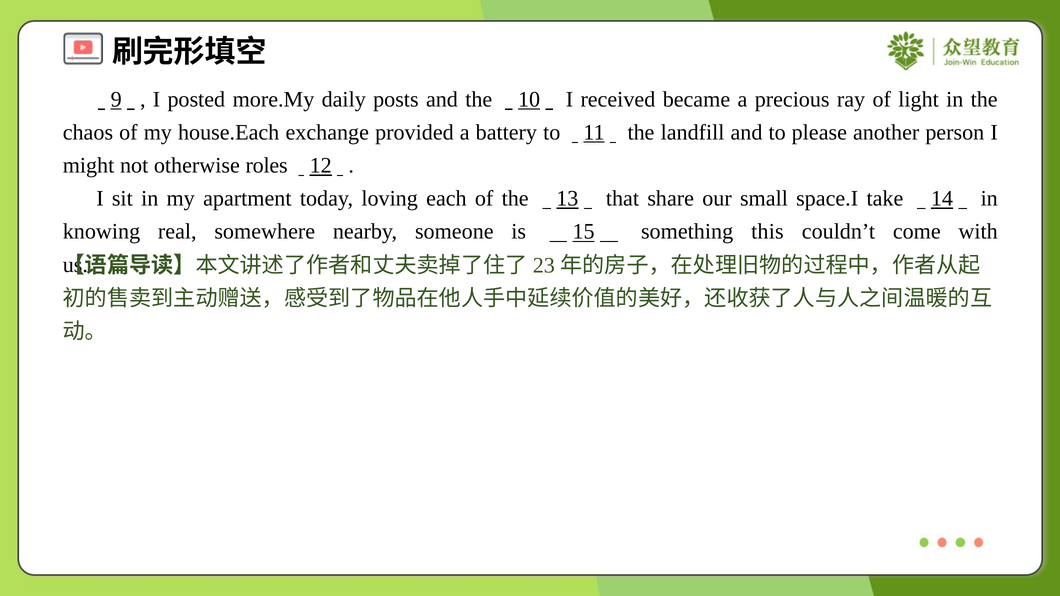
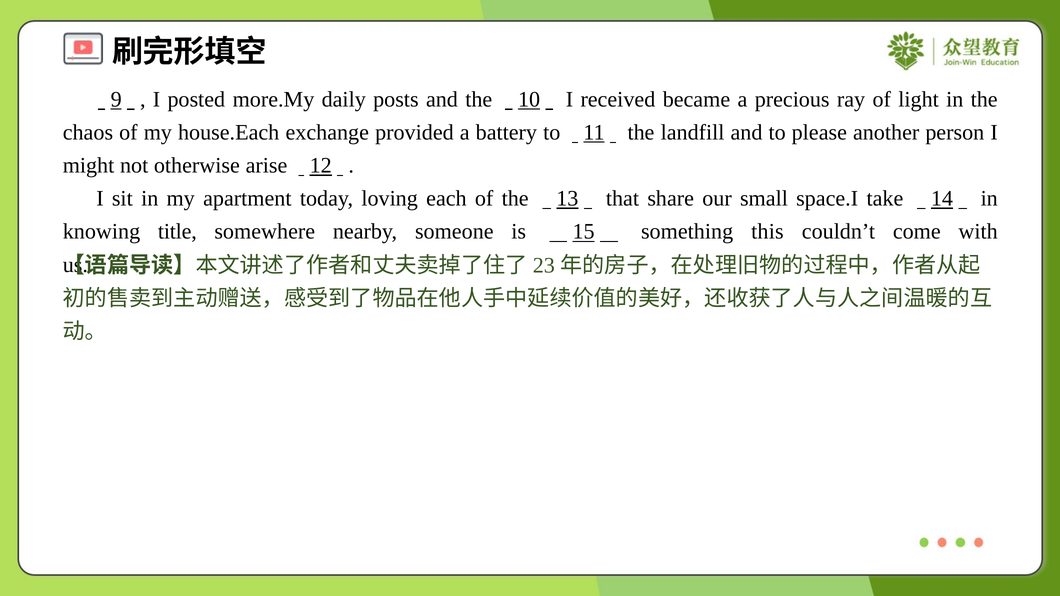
roles: roles -> arise (266, 166)
real: real -> title (177, 232)
